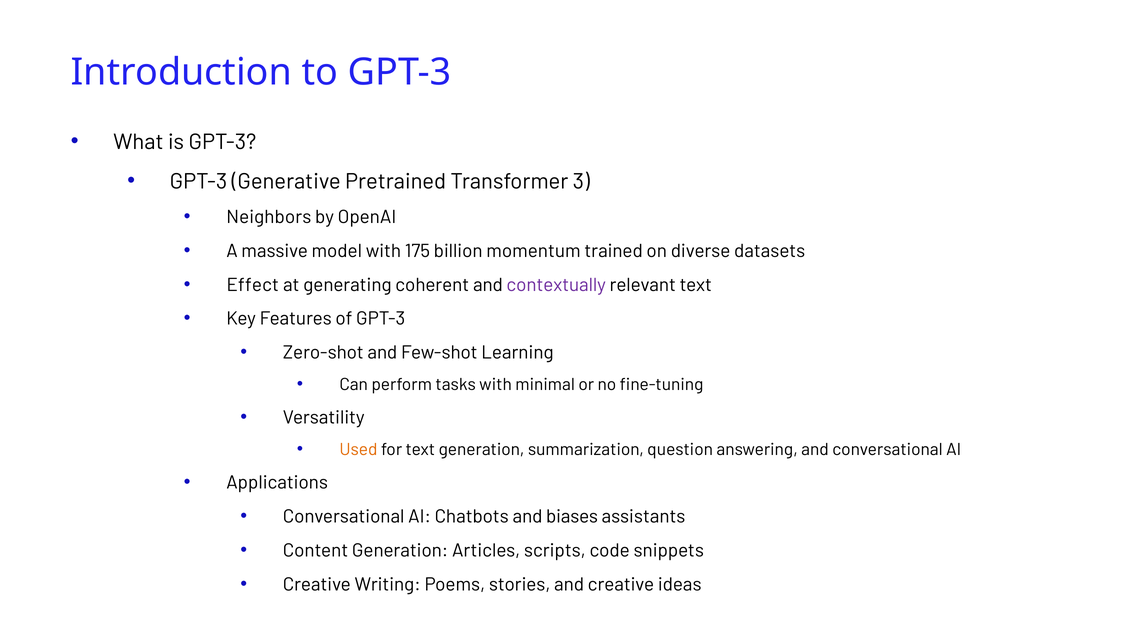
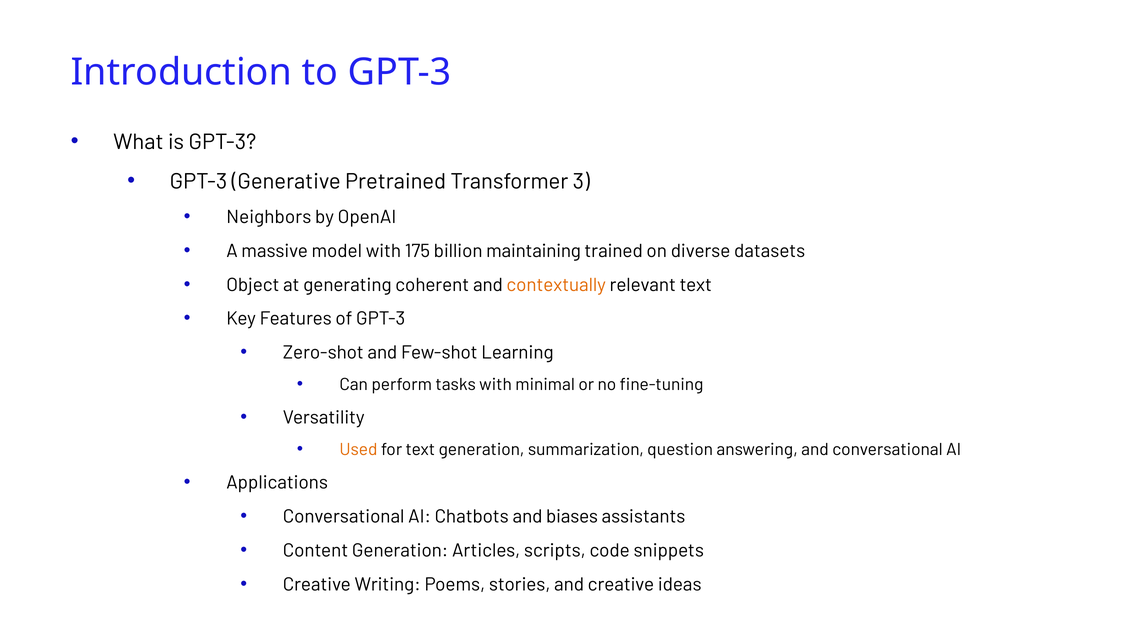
momentum: momentum -> maintaining (534, 251)
Effect: Effect -> Object (253, 285)
contextually colour: purple -> orange (556, 285)
